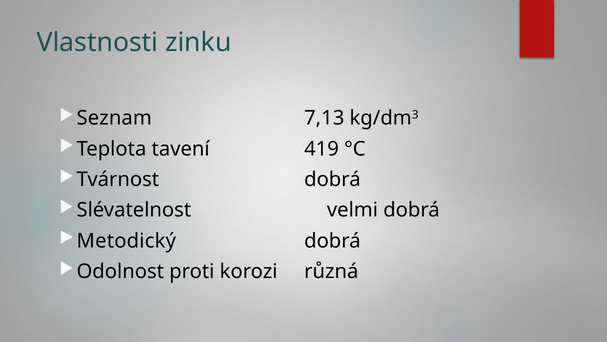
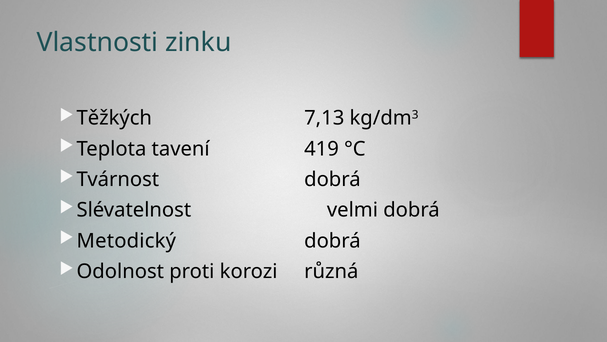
Seznam: Seznam -> Těžkých (114, 118)
